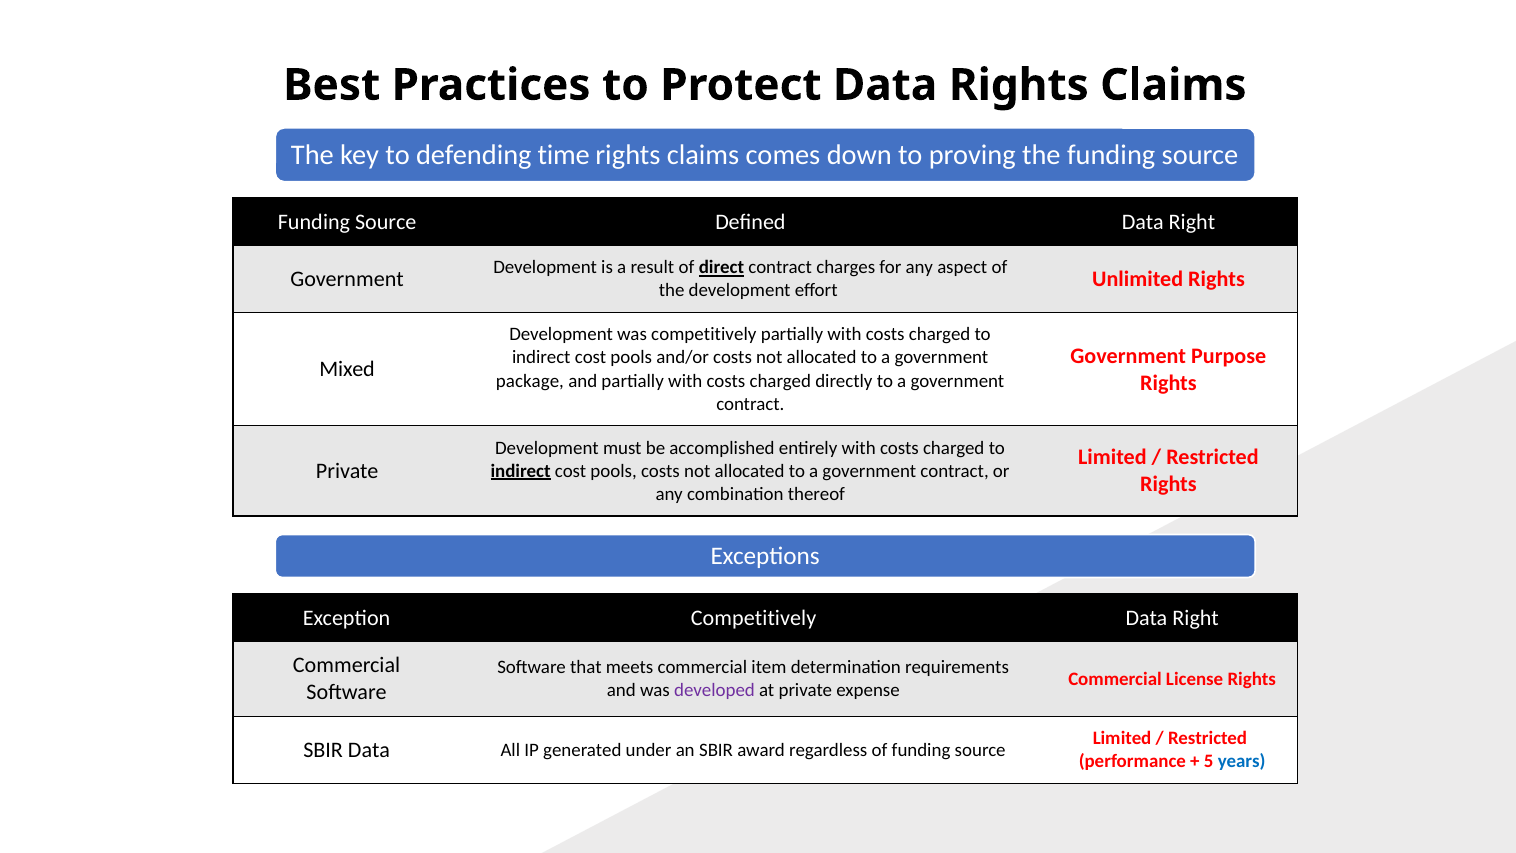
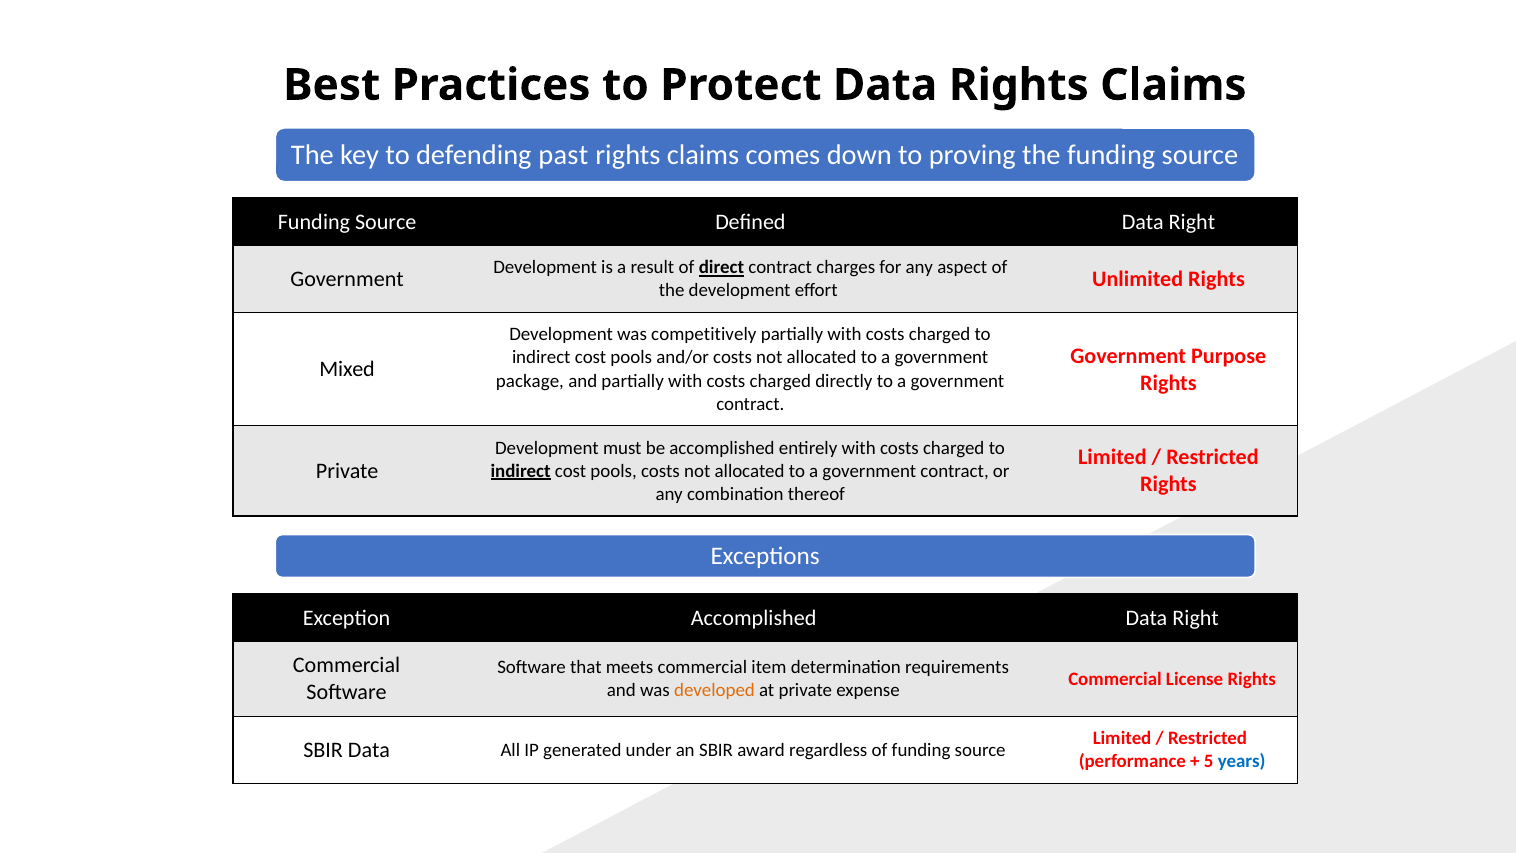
time: time -> past (563, 155)
Exception Competitively: Competitively -> Accomplished (754, 618)
developed colour: purple -> orange (714, 690)
